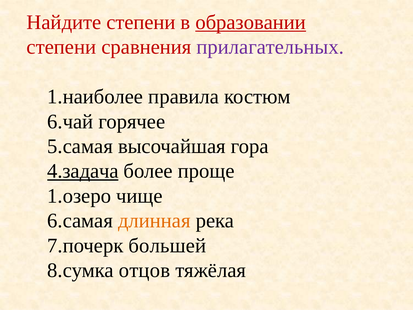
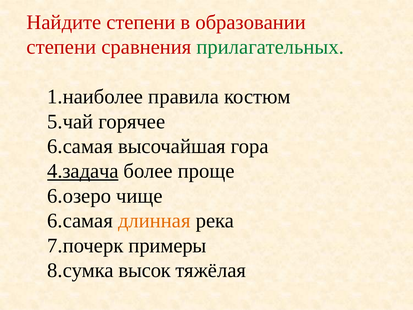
образовании underline: present -> none (251, 22)
прилагательных colour: purple -> green (270, 47)
6.чай: 6.чай -> 5.чай (70, 121)
5.самая: 5.самая -> 6.самая (80, 146)
1.озеро: 1.озеро -> 6.озеро (79, 196)
большей: большей -> примеры (168, 245)
отцов: отцов -> высок (145, 270)
